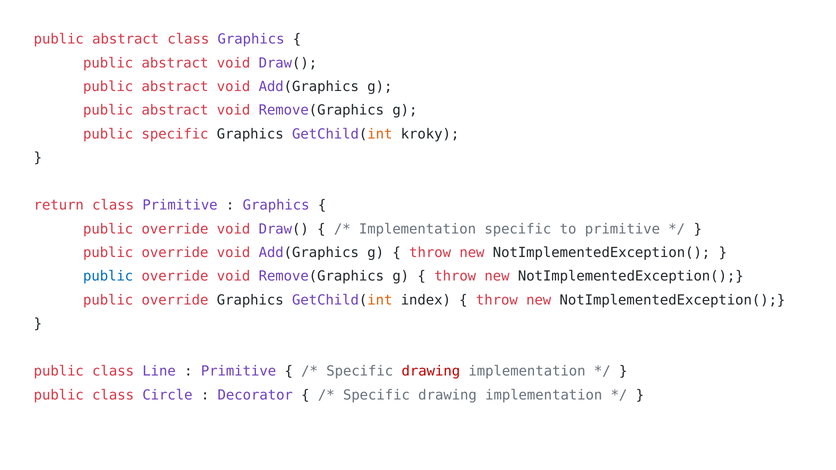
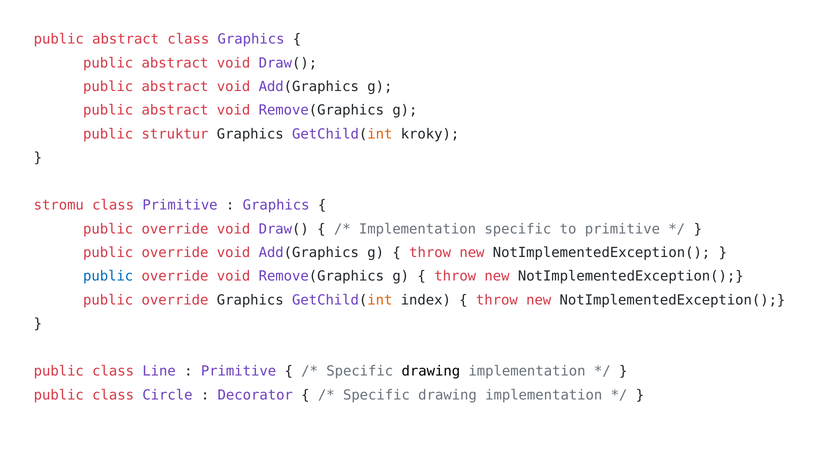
public specific: specific -> struktur (175, 134)
return: return -> stromu (59, 205)
drawing colour: red -> black (431, 371)
